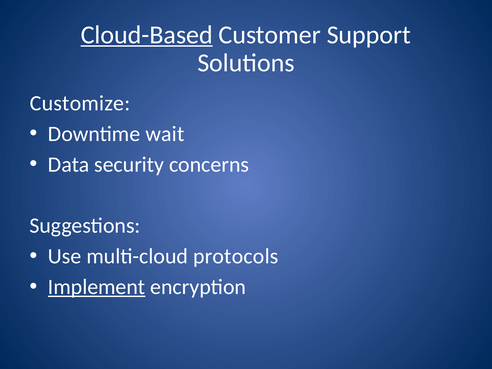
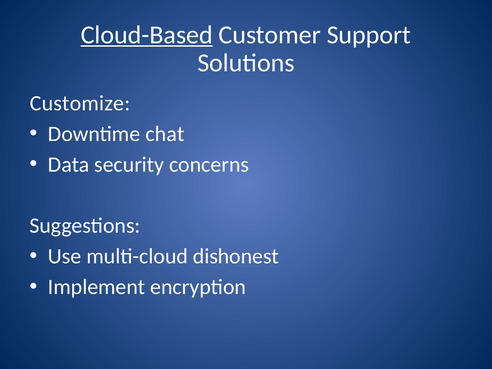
wait: wait -> chat (165, 134)
protocols: protocols -> dishonest (236, 256)
Implement underline: present -> none (97, 287)
